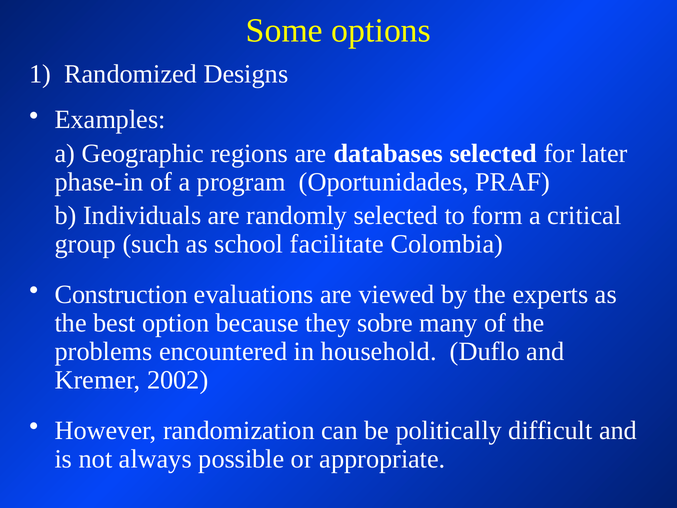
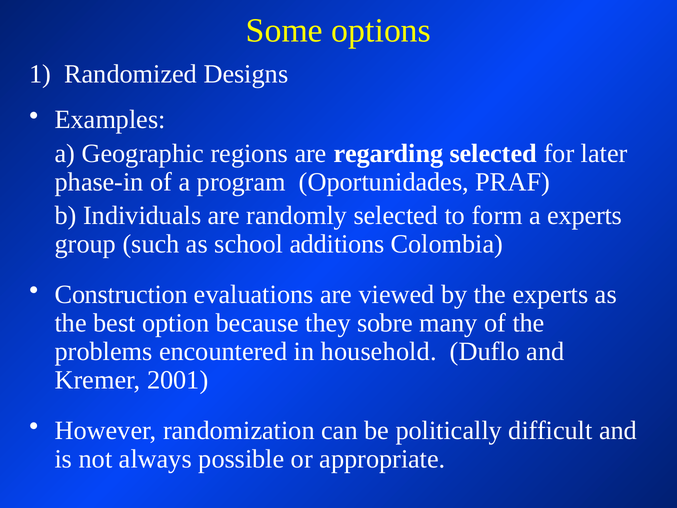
databases: databases -> regarding (388, 153)
a critical: critical -> experts (585, 216)
facilitate: facilitate -> additions (337, 244)
2002: 2002 -> 2001 (178, 380)
